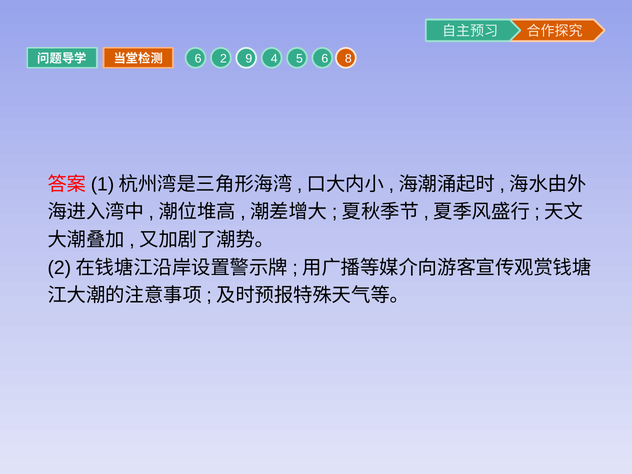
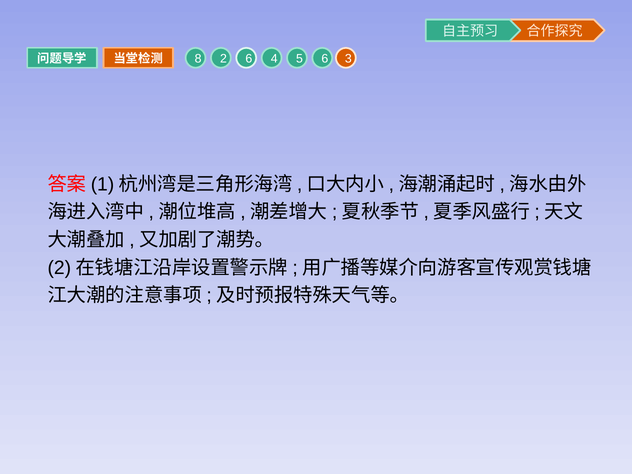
6: 6 -> 8 (198, 59)
2 9: 9 -> 6 (249, 59)
8: 8 -> 3 (348, 59)
